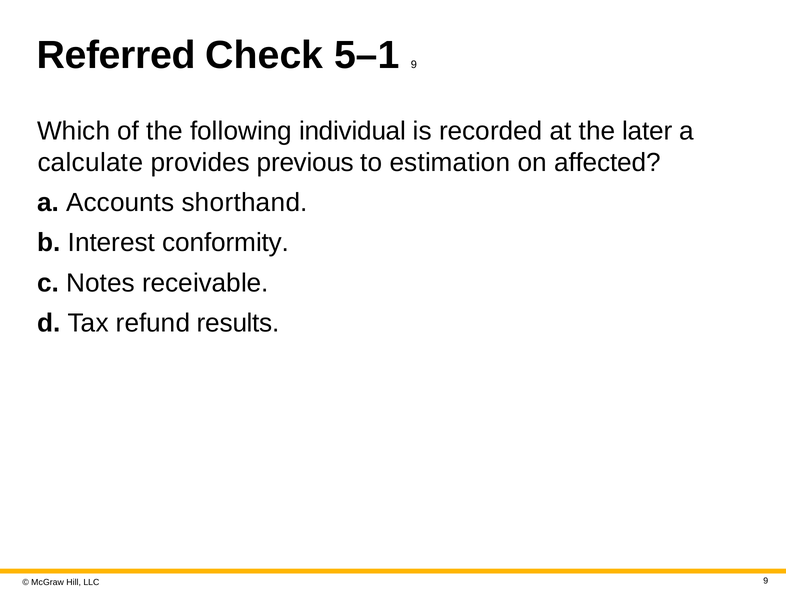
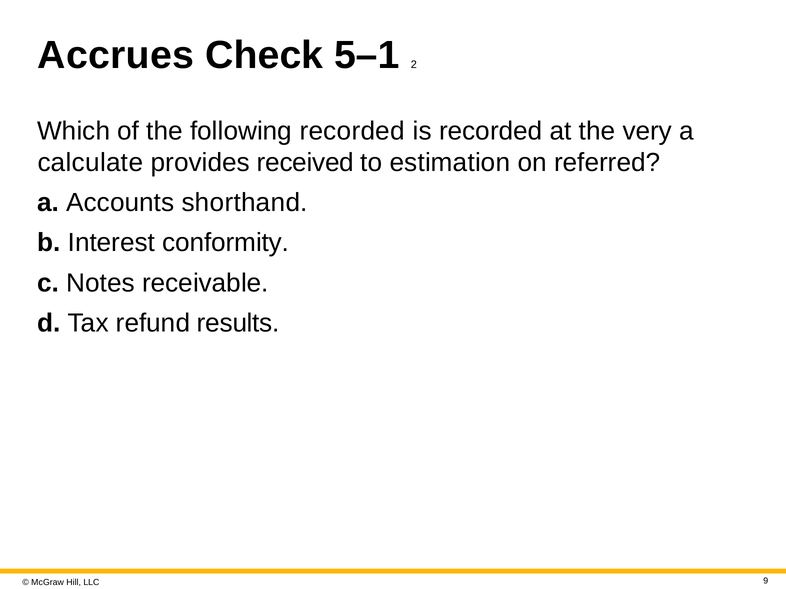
Referred: Referred -> Accrues (116, 55)
5–1 9: 9 -> 2 (414, 64)
following individual: individual -> recorded (352, 131)
later: later -> very (647, 131)
previous: previous -> received (305, 163)
affected: affected -> referred (607, 163)
